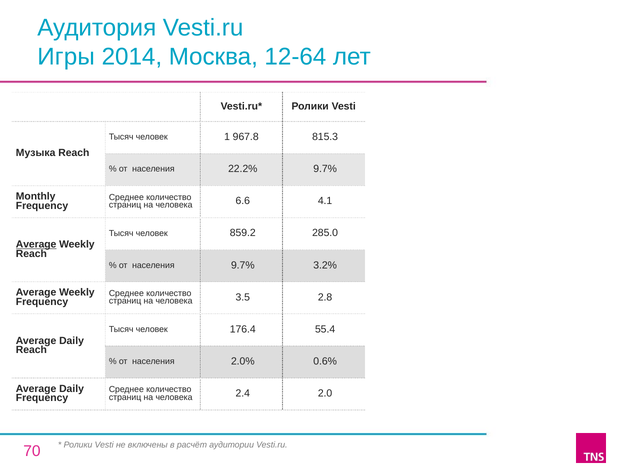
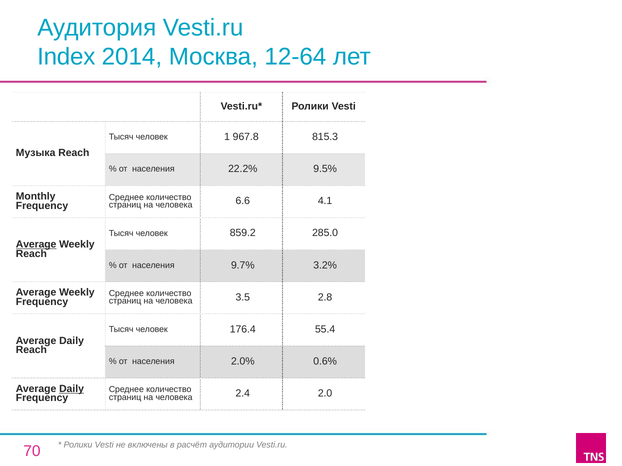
Игры: Игры -> Index (66, 57)
22.2% 9.7%: 9.7% -> 9.5% (325, 169)
Daily underline: none -> present (72, 389)
